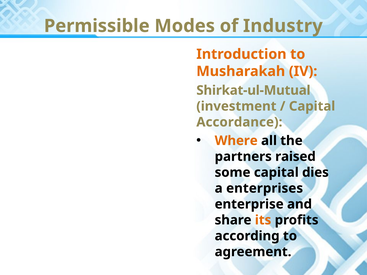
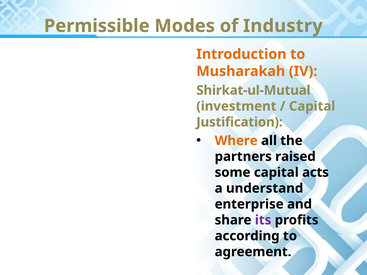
Accordance: Accordance -> Justification (239, 122)
dies: dies -> acts (315, 173)
enterprises: enterprises -> understand (265, 188)
its colour: orange -> purple (263, 220)
